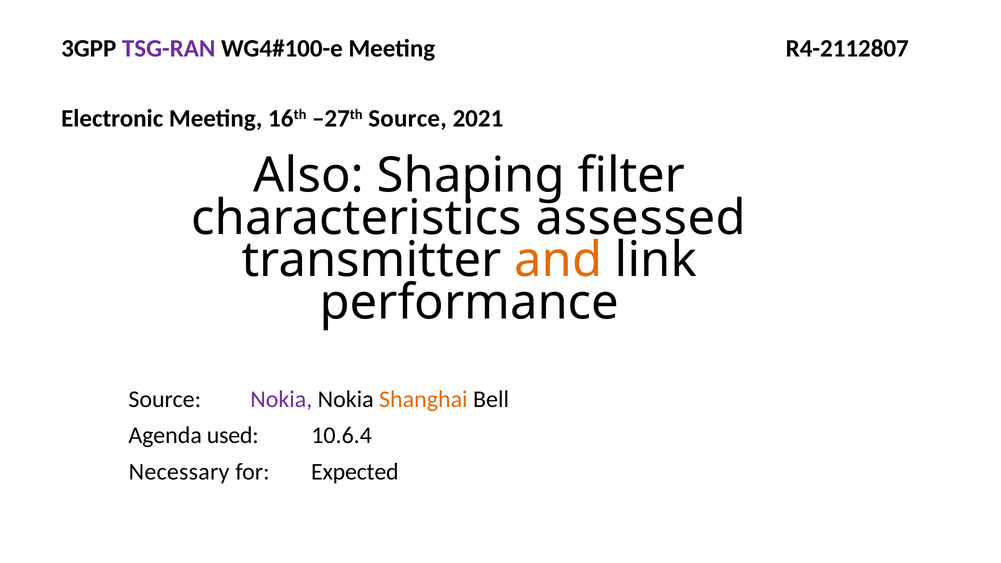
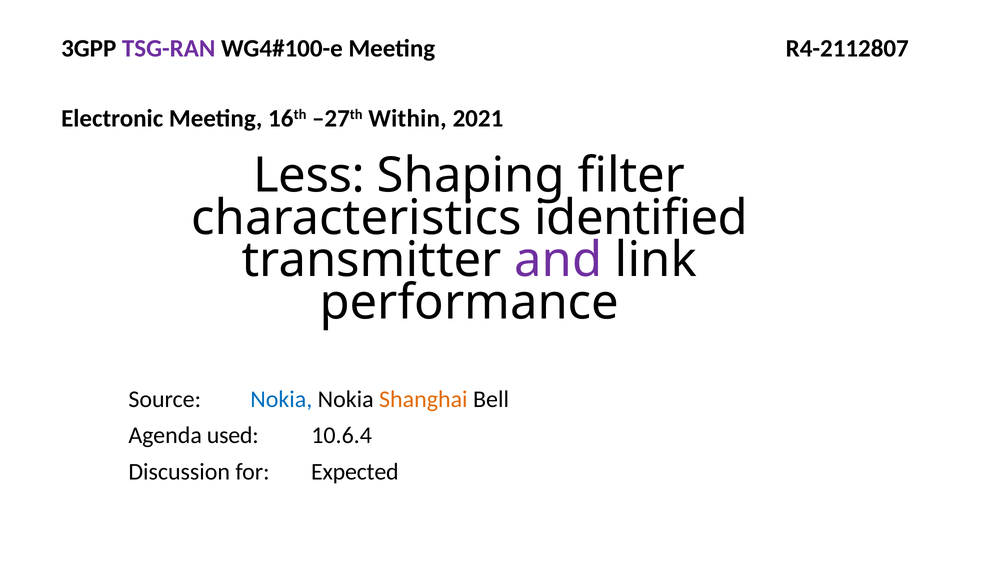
–27th Source: Source -> Within (407, 119)
Also: Also -> Less (309, 176)
assessed: assessed -> identified (641, 218)
and colour: orange -> purple (558, 260)
Nokia colour: purple -> blue (281, 399)
Necessary: Necessary -> Discussion (179, 472)
